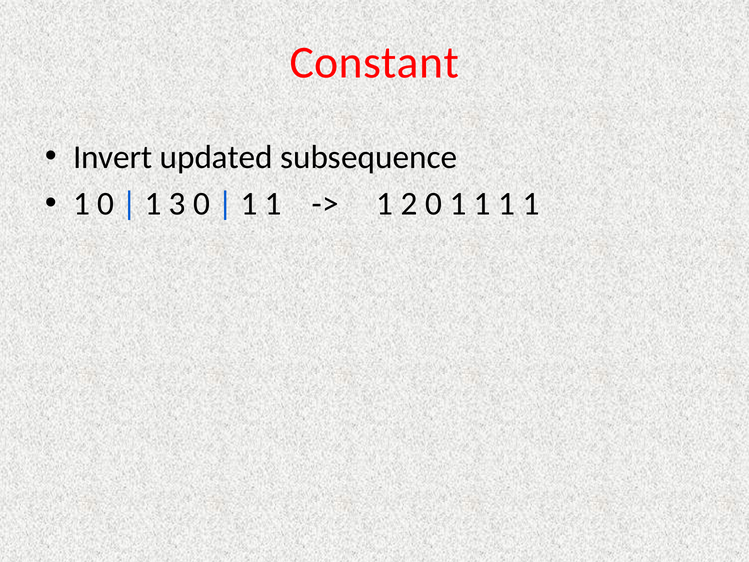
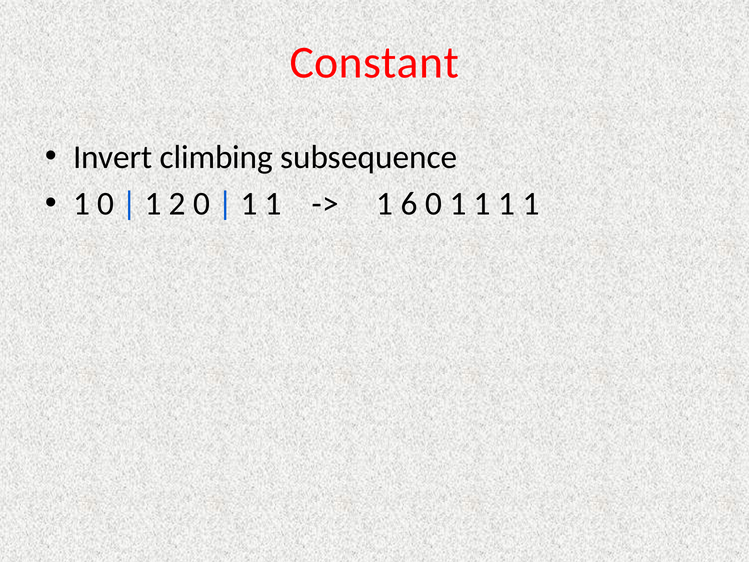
updated: updated -> climbing (216, 157)
3: 3 -> 2 (177, 204)
2: 2 -> 6 (409, 204)
